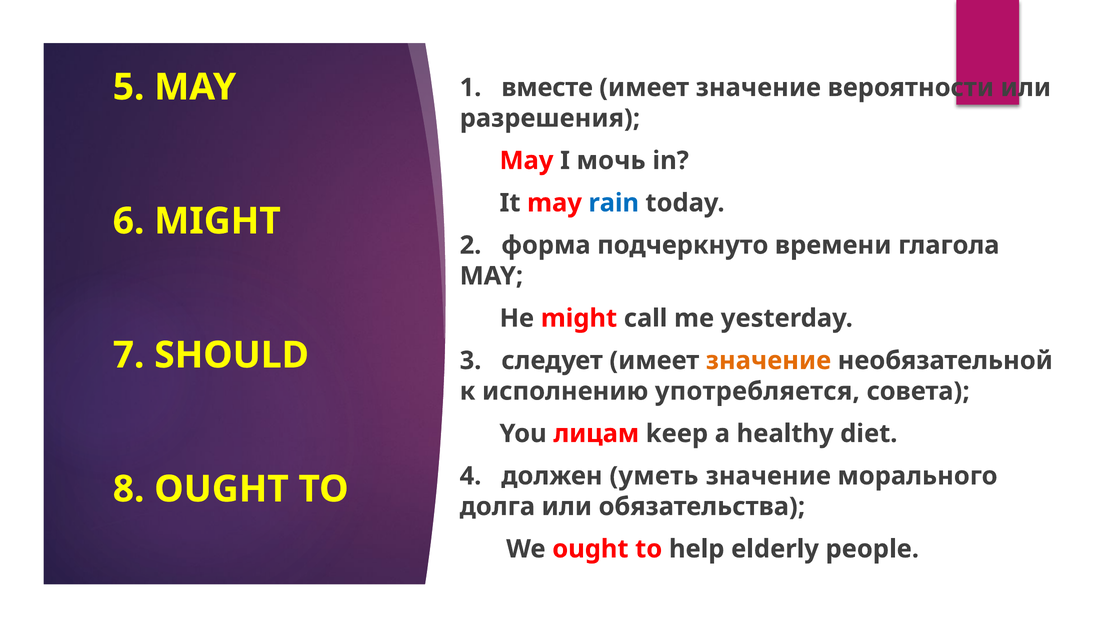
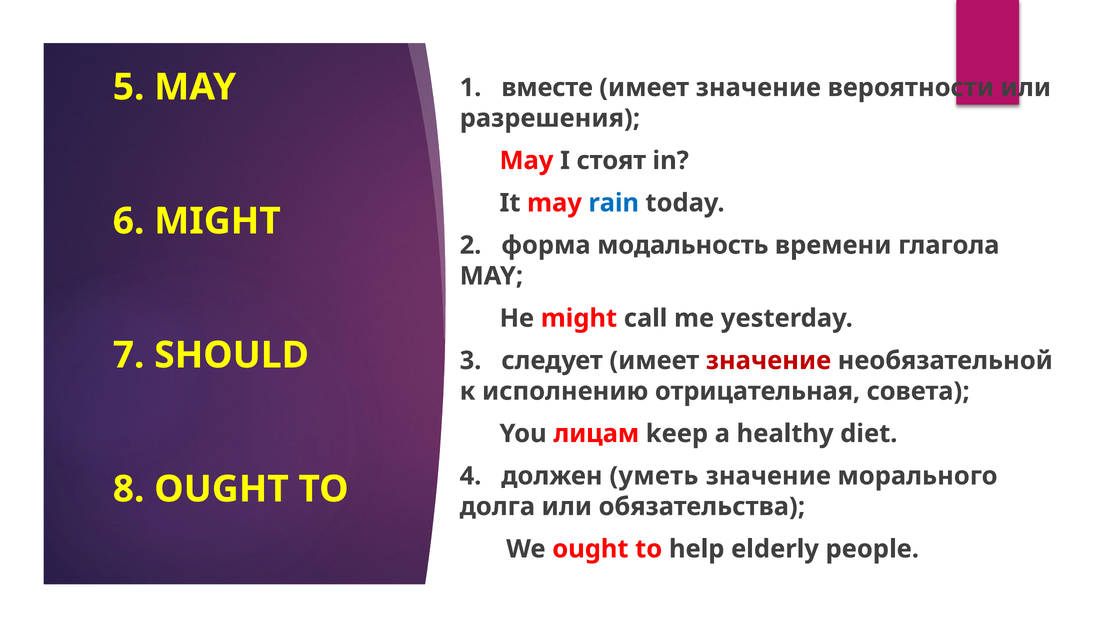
мочь: мочь -> стоят (611, 161)
подчеркнуто: подчеркнуто -> модальность (683, 245)
значение colour: orange -> red (768, 361)
употребляется: употребляется -> отрицательная (758, 391)
